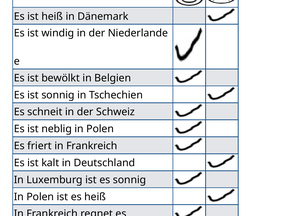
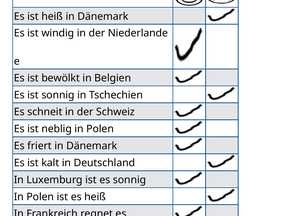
friert in Frankreich: Frankreich -> Dänemark (92, 146)
